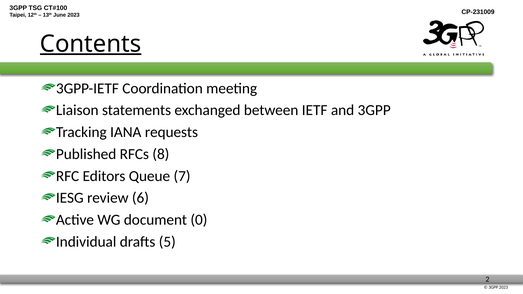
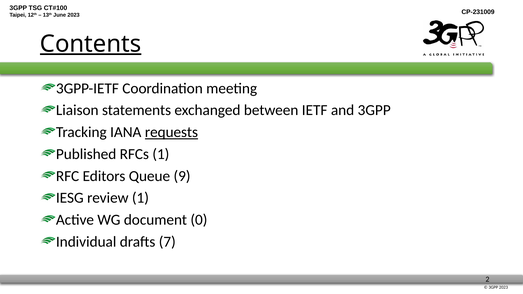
requests underline: none -> present (171, 132)
RFCs 8: 8 -> 1 (161, 154)
7: 7 -> 9 (182, 176)
review 6: 6 -> 1 (140, 198)
5: 5 -> 7 (167, 242)
